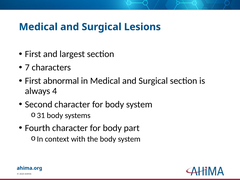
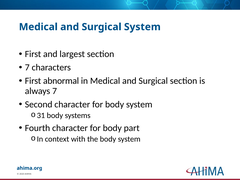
Surgical Lesions: Lesions -> System (142, 27)
always 4: 4 -> 7 (55, 91)
